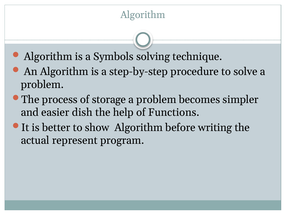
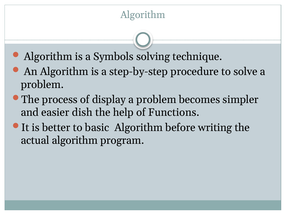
storage: storage -> display (109, 99)
show: show -> basic (97, 127)
actual represent: represent -> algorithm (75, 140)
